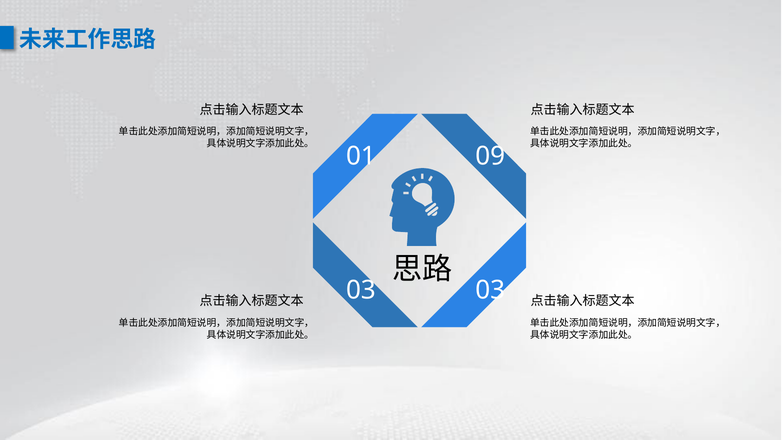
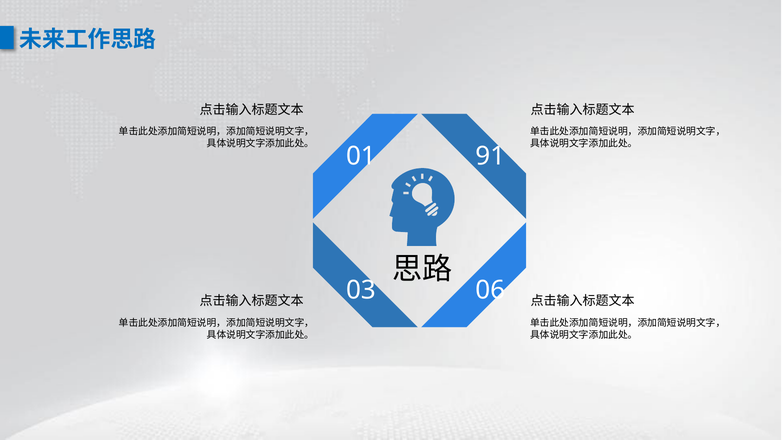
09: 09 -> 91 (490, 156)
03 03: 03 -> 06 (490, 290)
